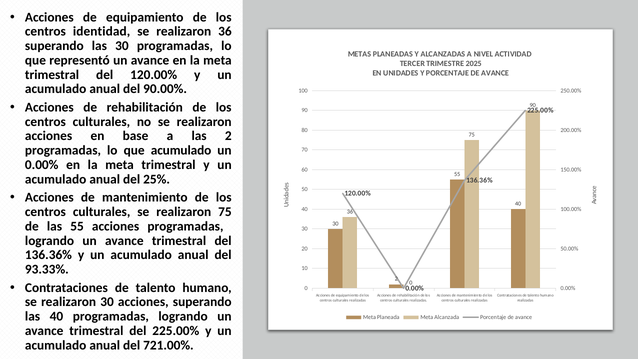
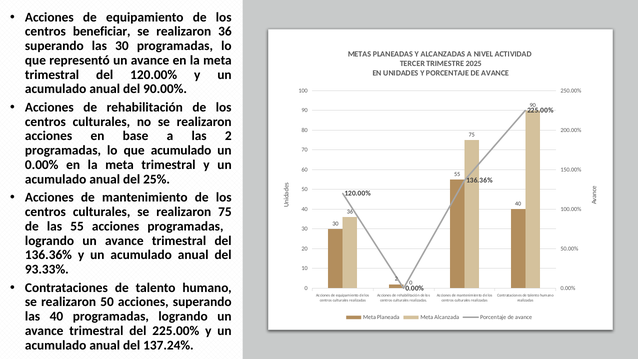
identidad: identidad -> beneficiar (102, 32)
realizaron 30: 30 -> 50 (107, 302)
721.00%: 721.00% -> 137.24% (168, 345)
